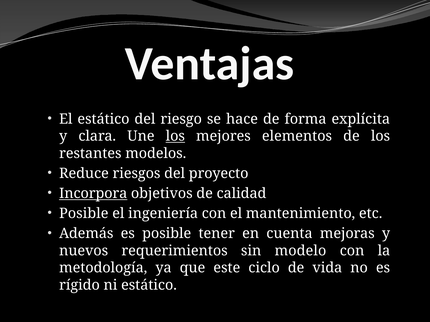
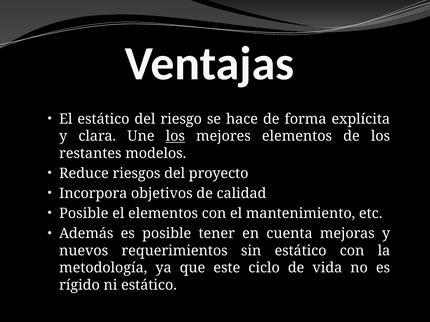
Incorpora underline: present -> none (93, 194)
el ingeniería: ingeniería -> elementos (163, 214)
sin modelo: modelo -> estático (301, 251)
